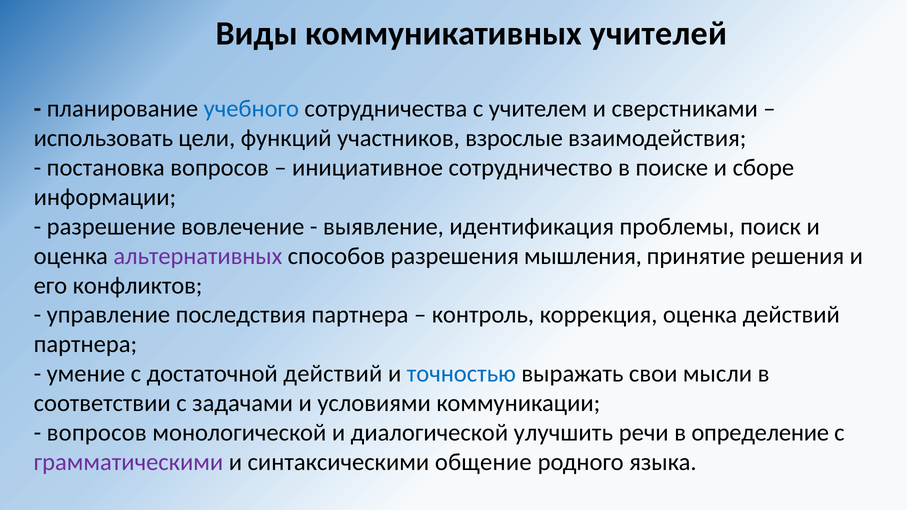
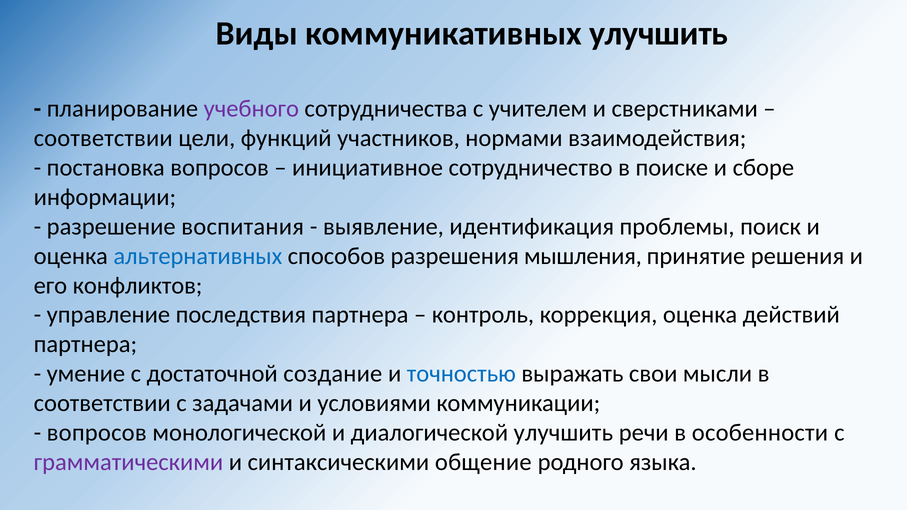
коммуникативных учителей: учителей -> улучшить (659, 34)
учебного colour: blue -> purple (251, 109)
использовать: использовать -> соответствии (103, 138)
взрослые: взрослые -> нормами (514, 138)
вовлечение: вовлечение -> воспитания (243, 227)
альтернативных colour: purple -> blue (198, 256)
достаточной действий: действий -> создание (333, 374)
определение: определение -> особенности (760, 433)
